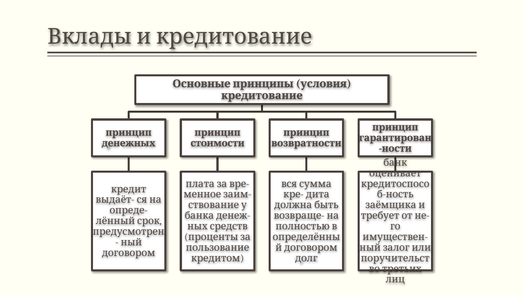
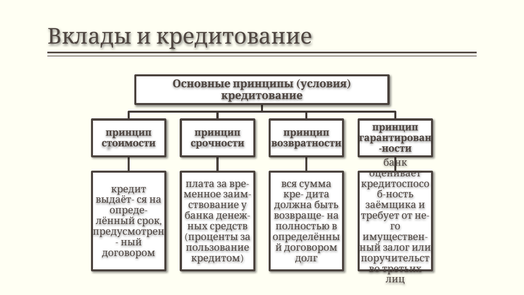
денежных: денежных -> стоимости (129, 143)
стоимости: стоимости -> срочности (218, 143)
